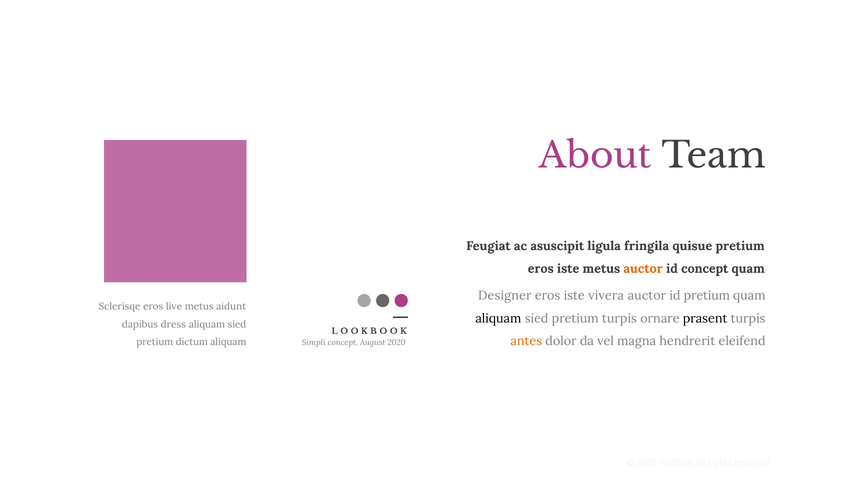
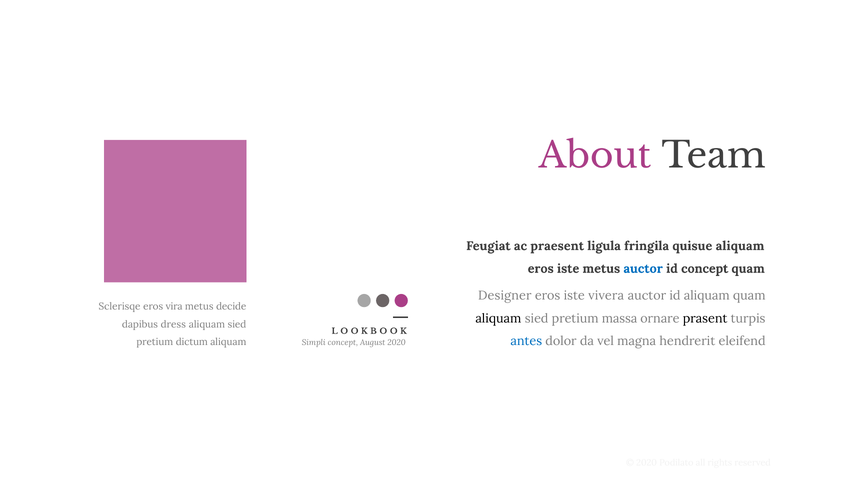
asuscipit: asuscipit -> praesent (557, 246)
quisue pretium: pretium -> aliquam (740, 246)
auctor colour: orange -> blue (643, 269)
id pretium: pretium -> aliquam (707, 296)
live: live -> vira (174, 307)
aidunt: aidunt -> decide (231, 307)
pretium turpis: turpis -> massa (620, 318)
antes colour: orange -> blue (526, 341)
